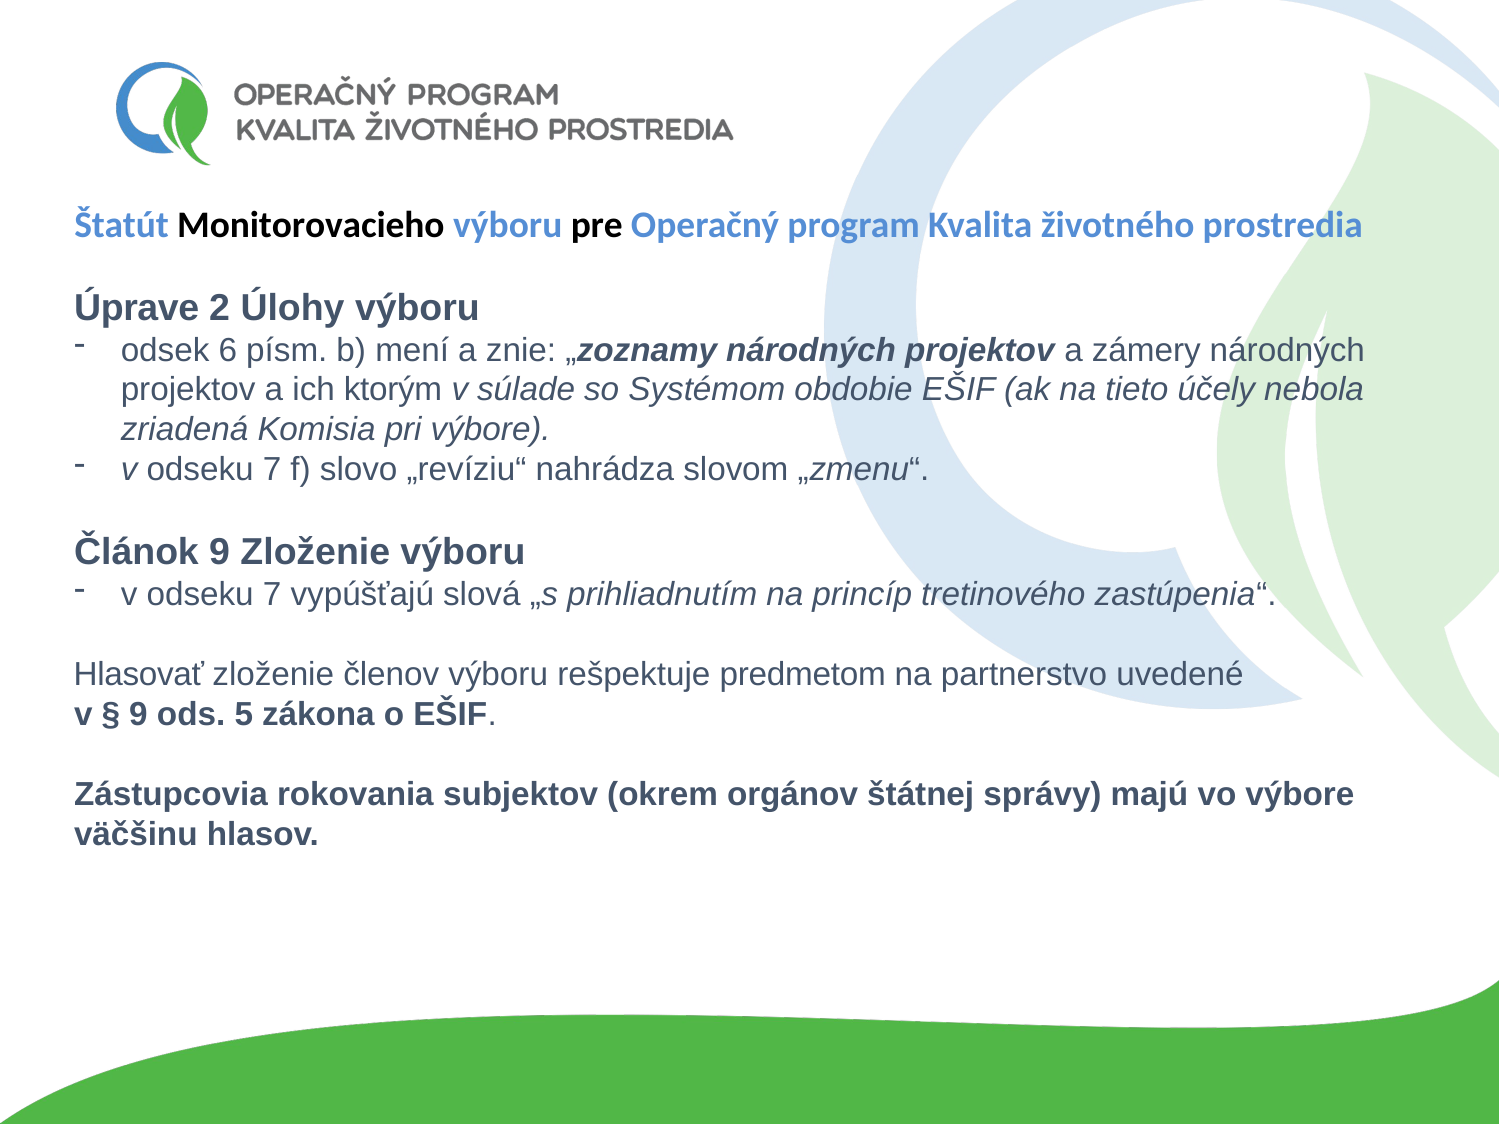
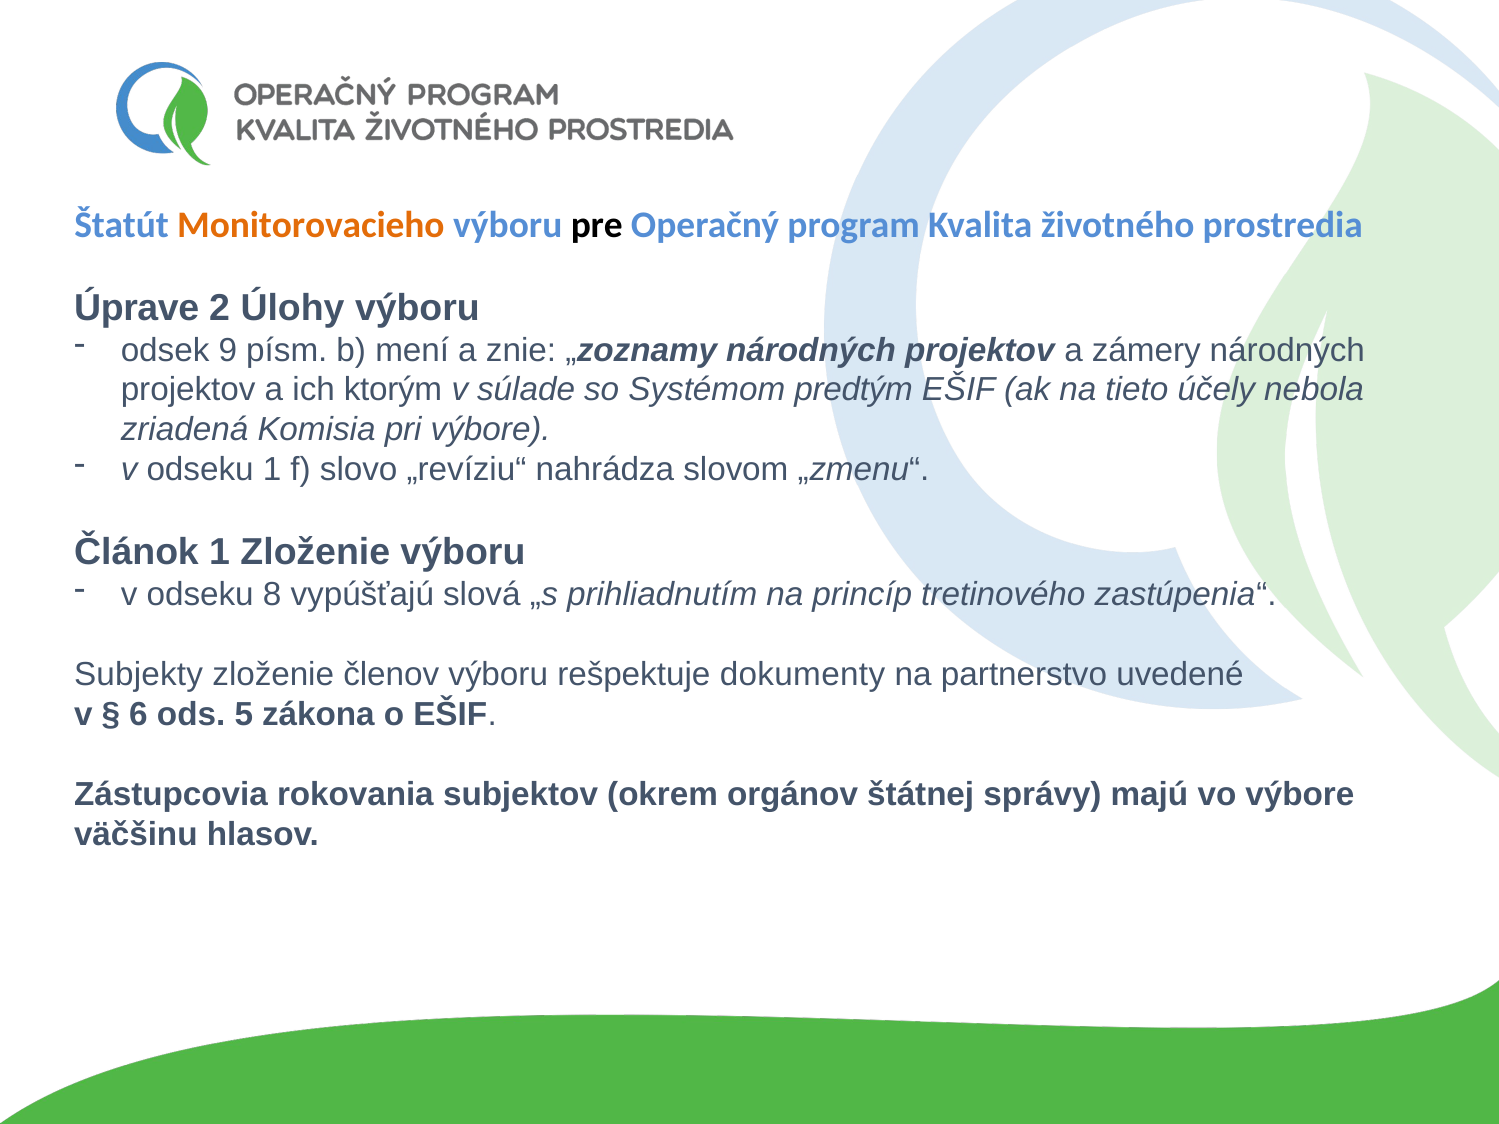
Monitorovacieho colour: black -> orange (311, 225)
6: 6 -> 9 (228, 350)
obdobie: obdobie -> predtým (854, 390)
7: 7 -> 1 (272, 470)
Článok 9: 9 -> 1 (220, 553)
7: 7 -> 8 (272, 595)
Hlasovať: Hlasovať -> Subjekty (139, 675)
predmetom: predmetom -> dokumenty (802, 675)
9: 9 -> 6 (138, 715)
